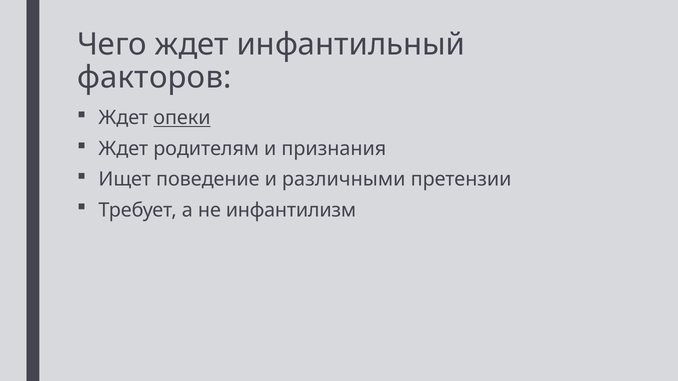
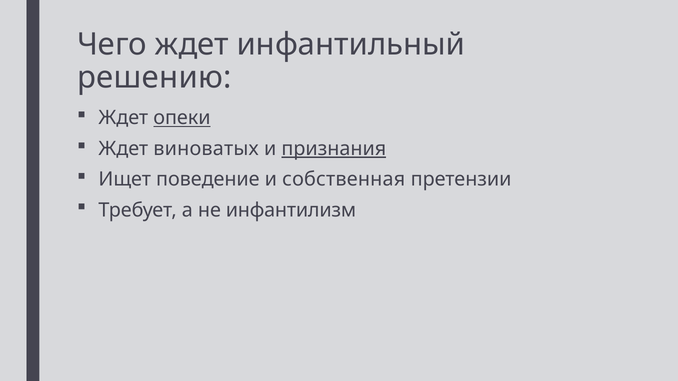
факторов: факторов -> решению (154, 78)
родителям: родителям -> виноватых (206, 149)
признания underline: none -> present (334, 149)
различными: различными -> собственная (344, 180)
